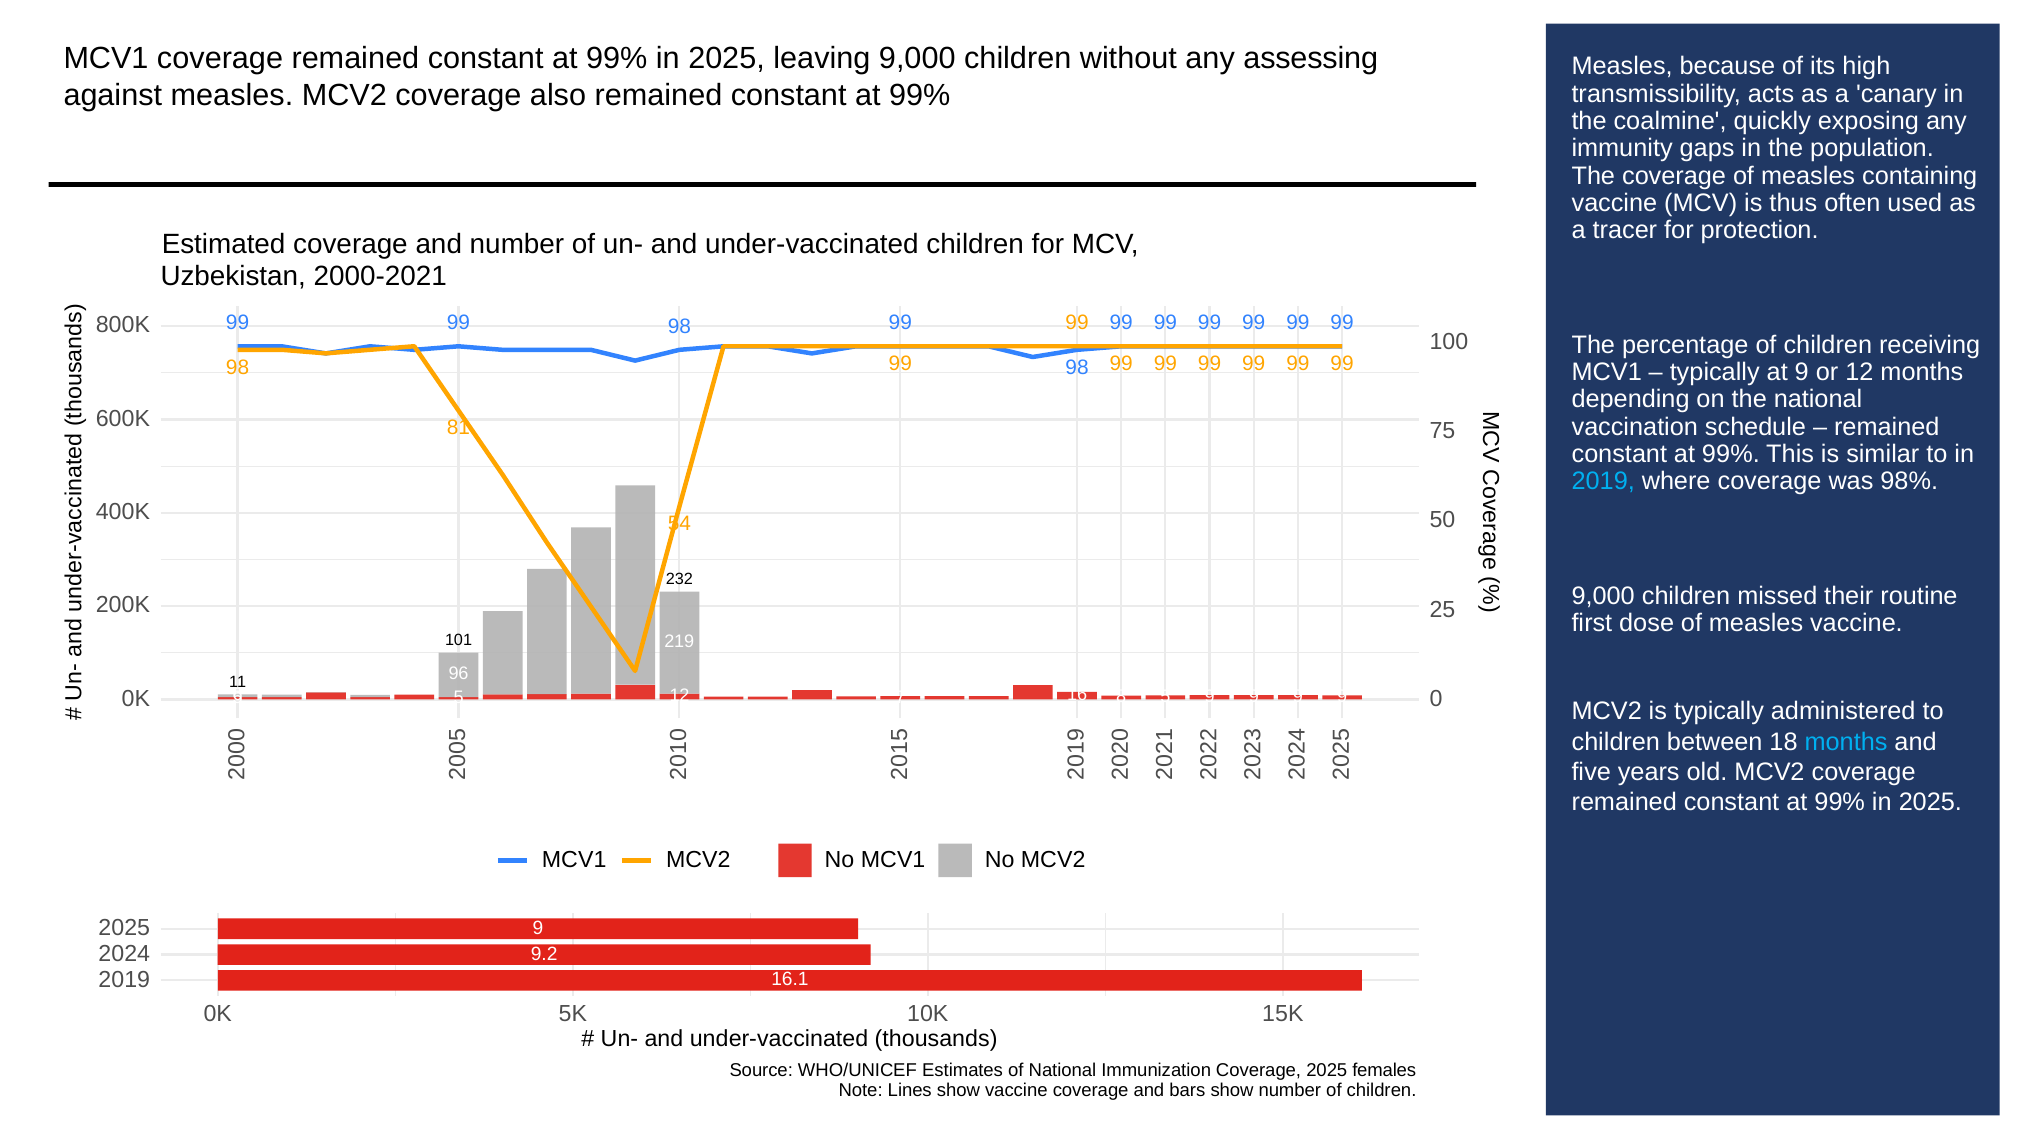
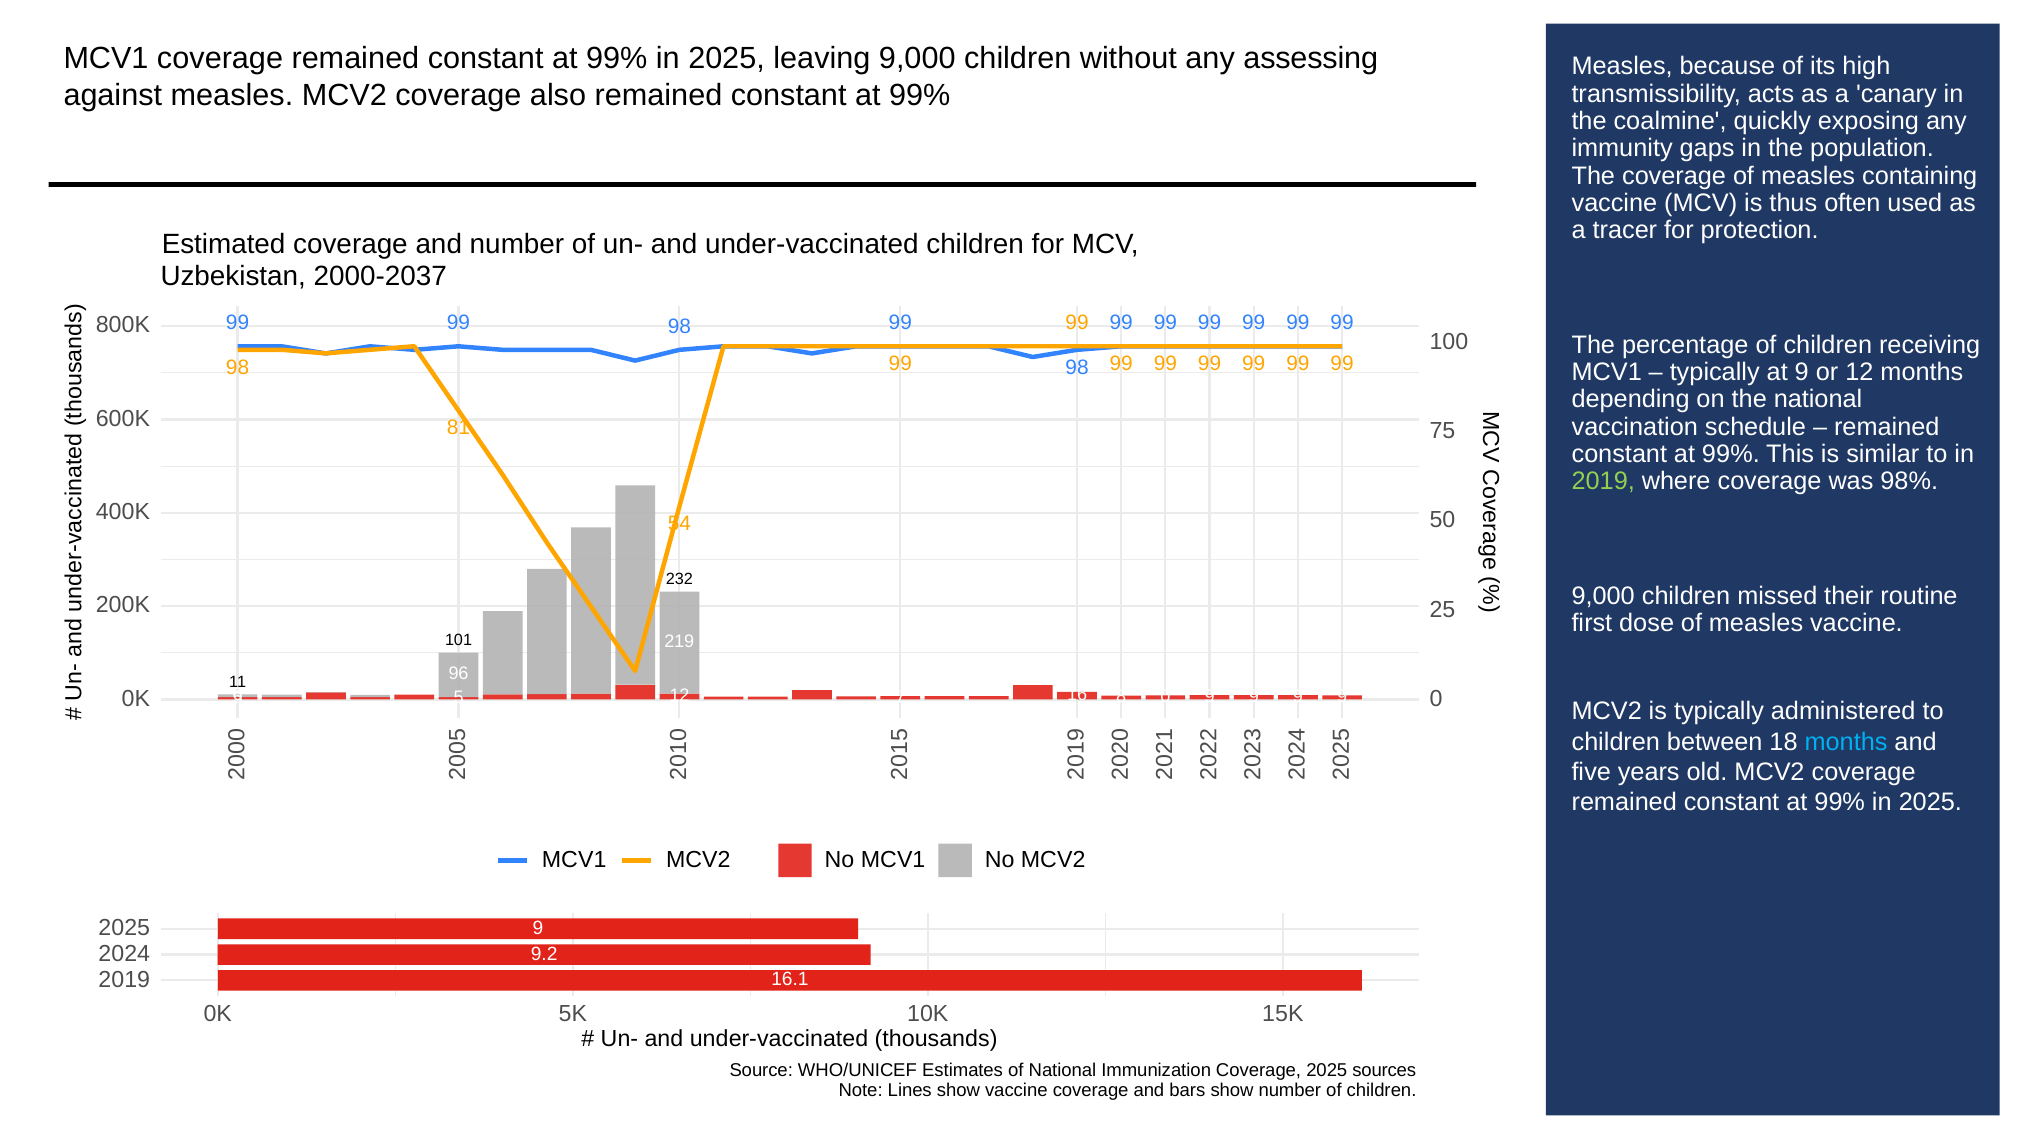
2000-2021: 2000-2021 -> 2000-2037 (380, 276)
2019 colour: light blue -> light green (1603, 482)
8 5: 5 -> 0 (1165, 697)
females: females -> sources (1384, 1071)
